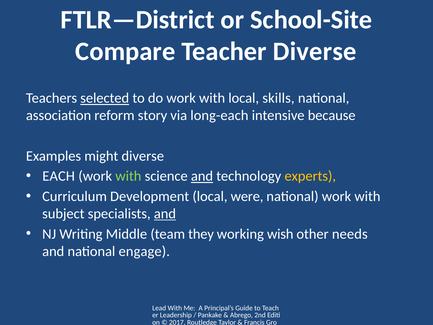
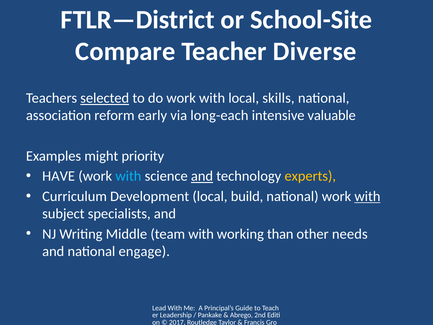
story: story -> early (152, 115)
because: because -> valuable (332, 115)
might diverse: diverse -> priority (143, 156)
EACH: EACH -> HAVE (59, 176)
with colour: light green -> light blue (128, 176)
were: were -> build (247, 196)
with underline: none -> present (367, 196)
and underline: present -> none (165, 214)
team they: they -> with (201, 234)
wish: wish -> than (280, 234)
